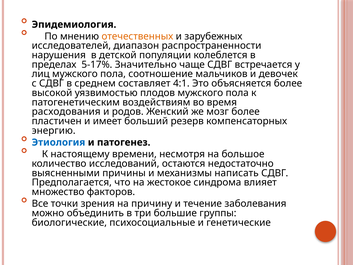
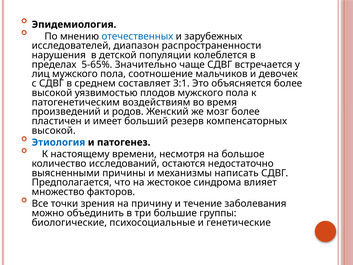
отечественных colour: orange -> blue (137, 36)
5-17%: 5-17% -> 5-65% (97, 65)
4:1: 4:1 -> 3:1 (181, 83)
расходования: расходования -> произведений (66, 112)
энергию: энергию -> высокой (54, 130)
